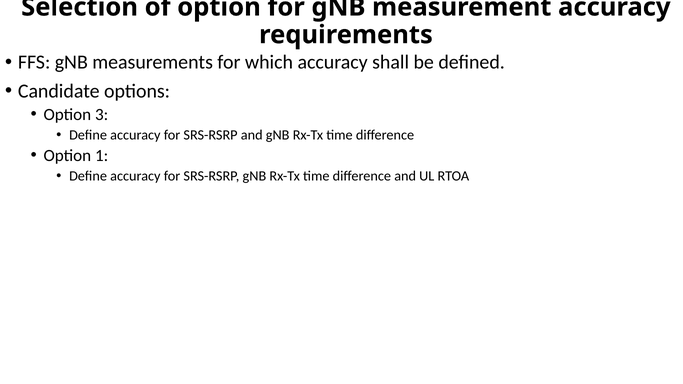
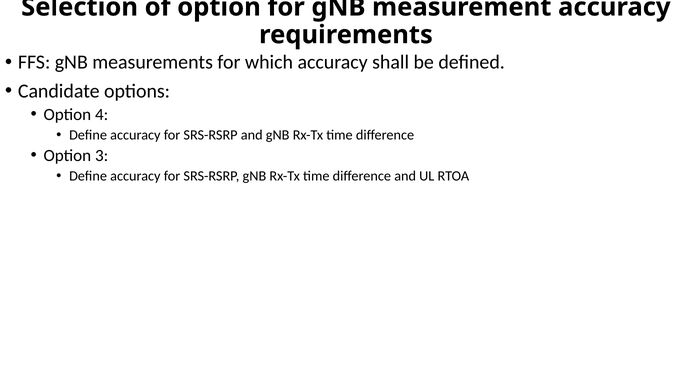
3: 3 -> 4 (102, 115)
1: 1 -> 3 (102, 155)
